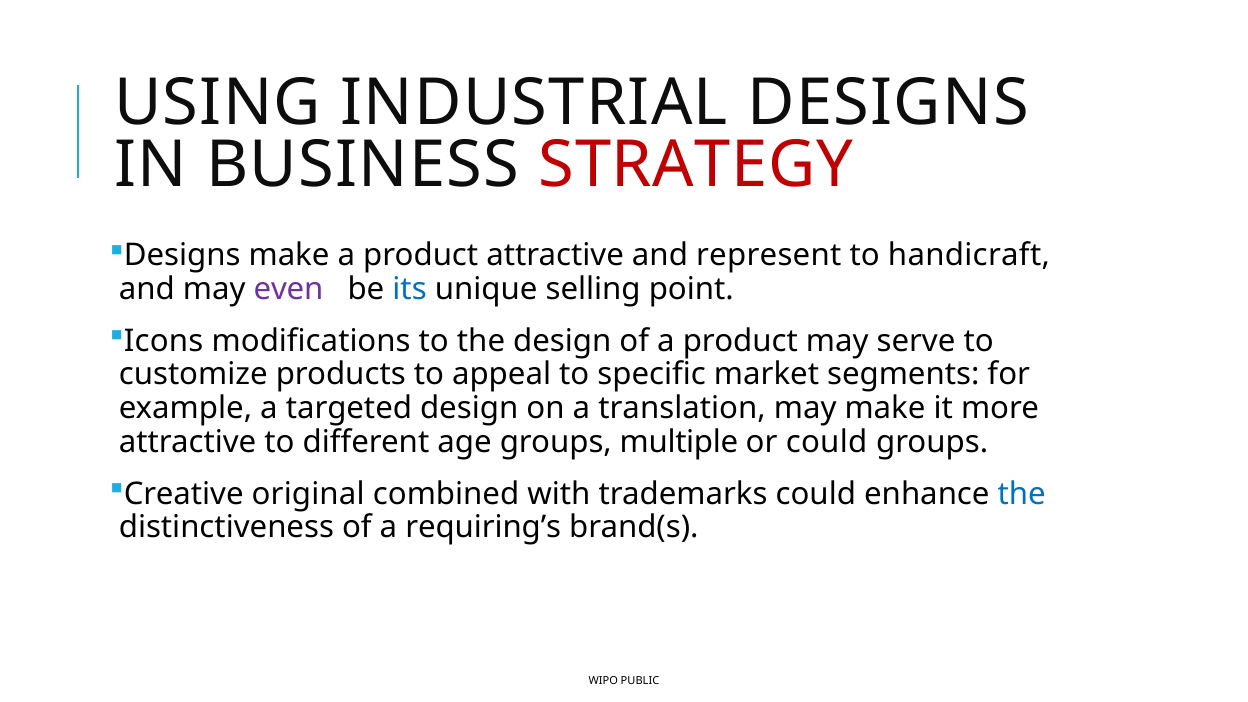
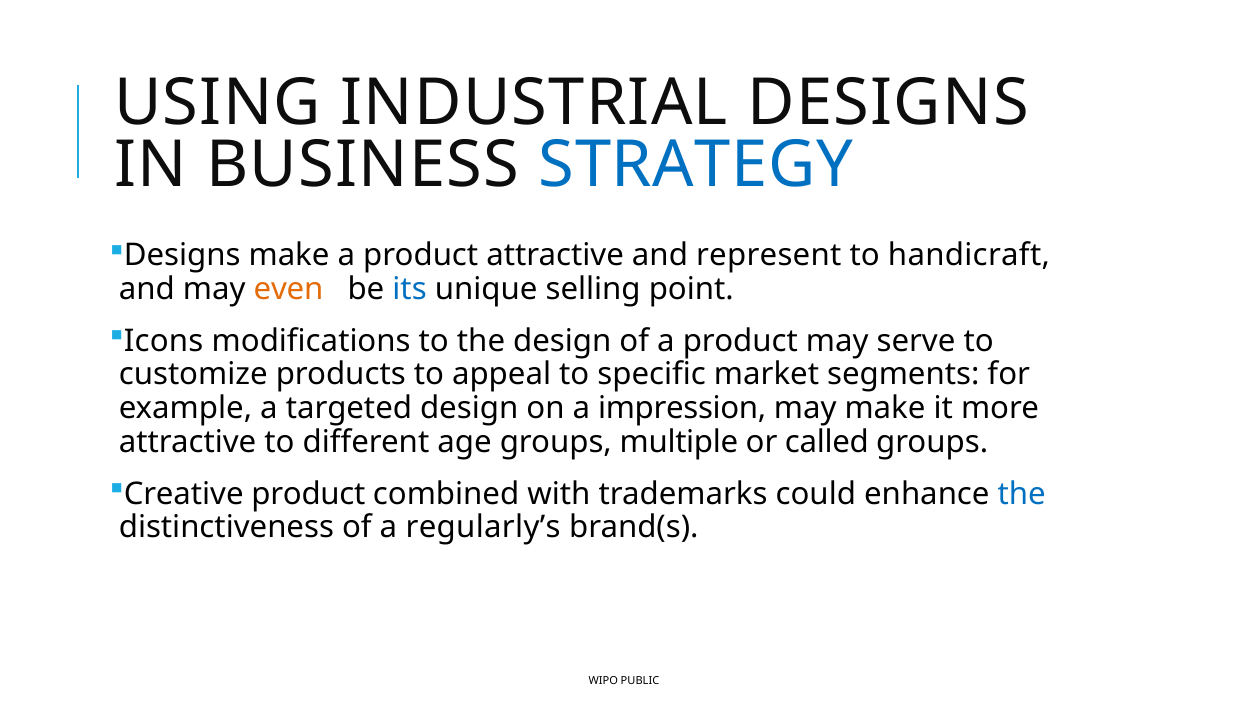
STRATEGY colour: red -> blue (696, 165)
even colour: purple -> orange (289, 289)
translation: translation -> impression (682, 408)
or could: could -> called (827, 442)
Creative original: original -> product (308, 494)
requiring’s: requiring’s -> regularly’s (483, 528)
